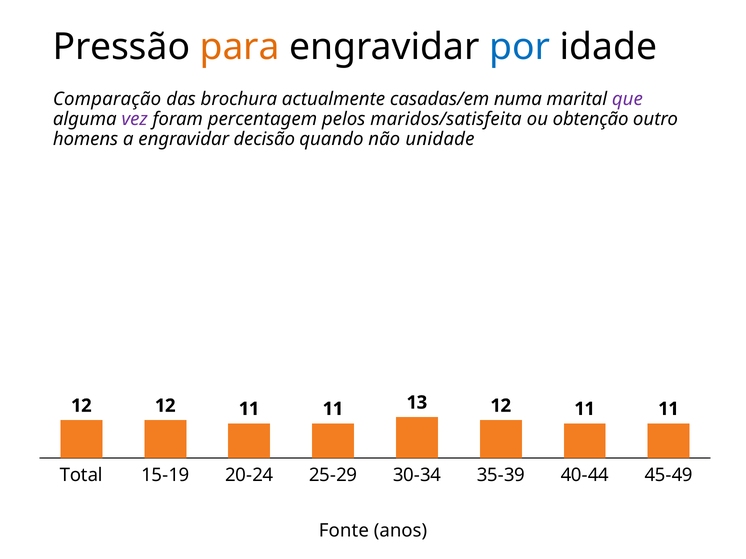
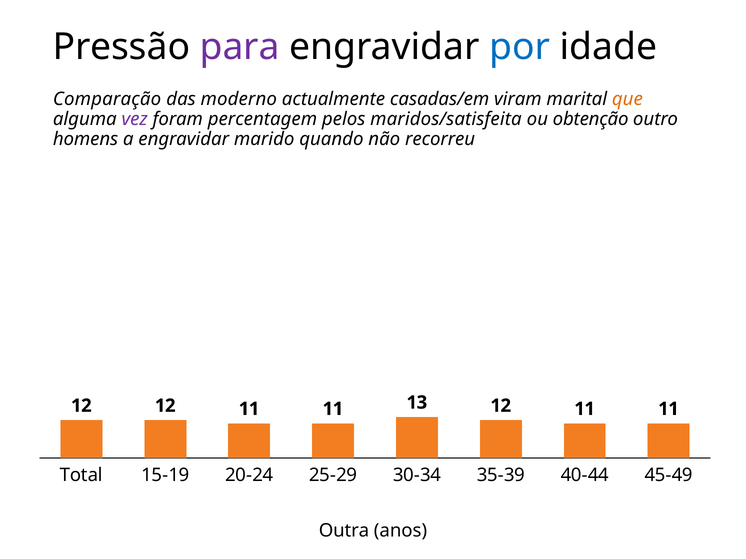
para colour: orange -> purple (240, 47)
brochura: brochura -> moderno (239, 99)
numa: numa -> viram (518, 99)
que colour: purple -> orange (627, 99)
decisão: decisão -> marido (264, 139)
unidade: unidade -> recorreu (440, 139)
Fonte: Fonte -> Outra (344, 531)
